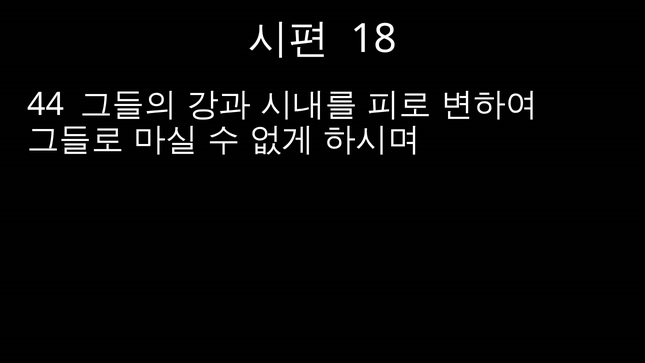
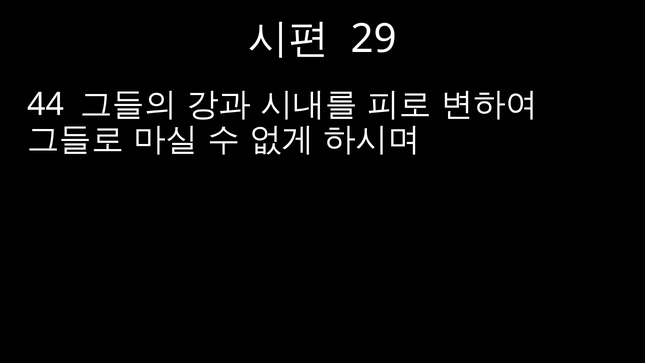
18: 18 -> 29 (374, 39)
